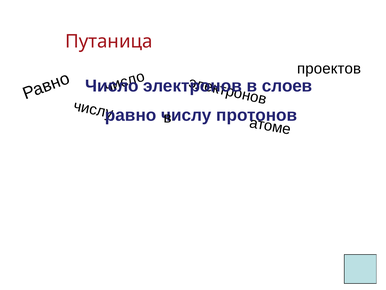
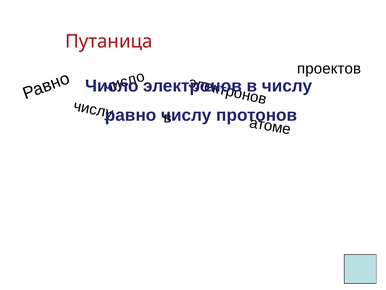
в слоев: слоев -> числу (287, 86)
